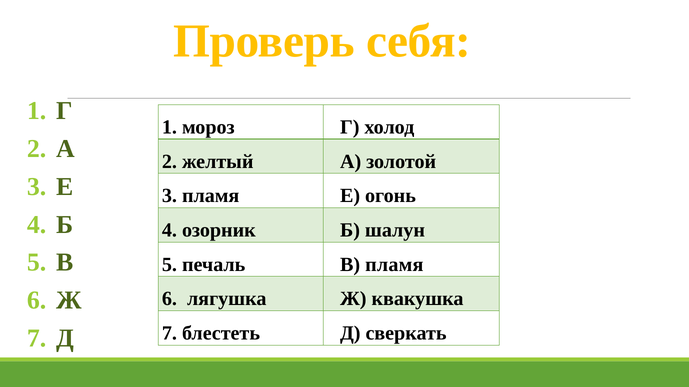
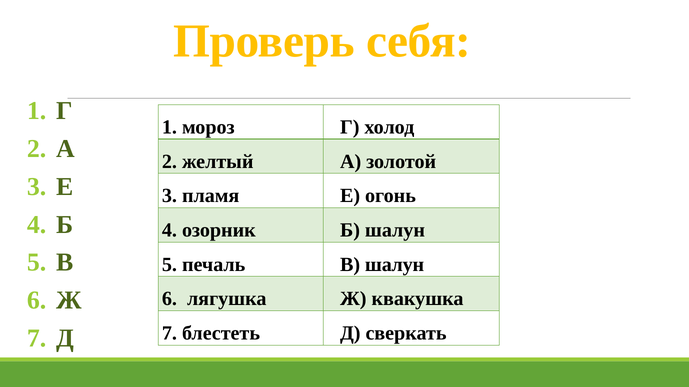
В пламя: пламя -> шалун (395, 265)
